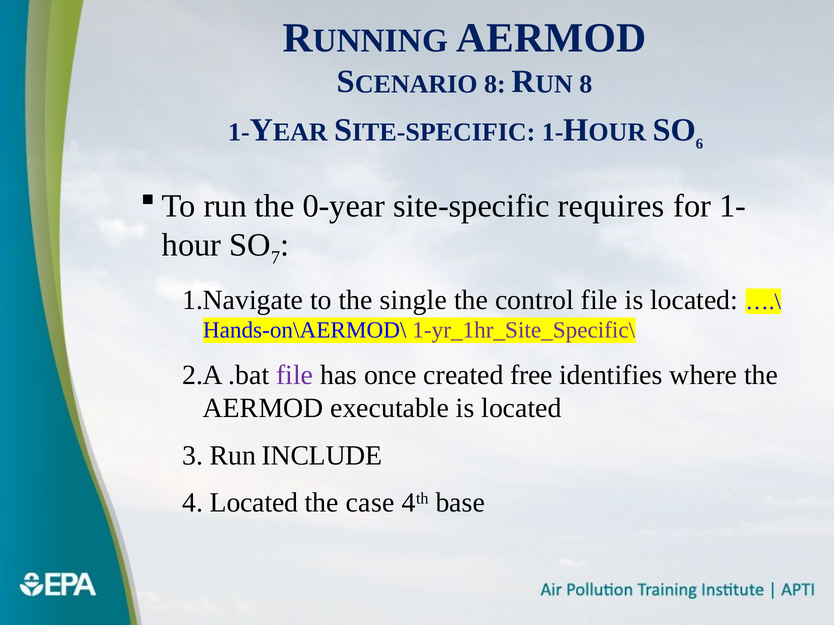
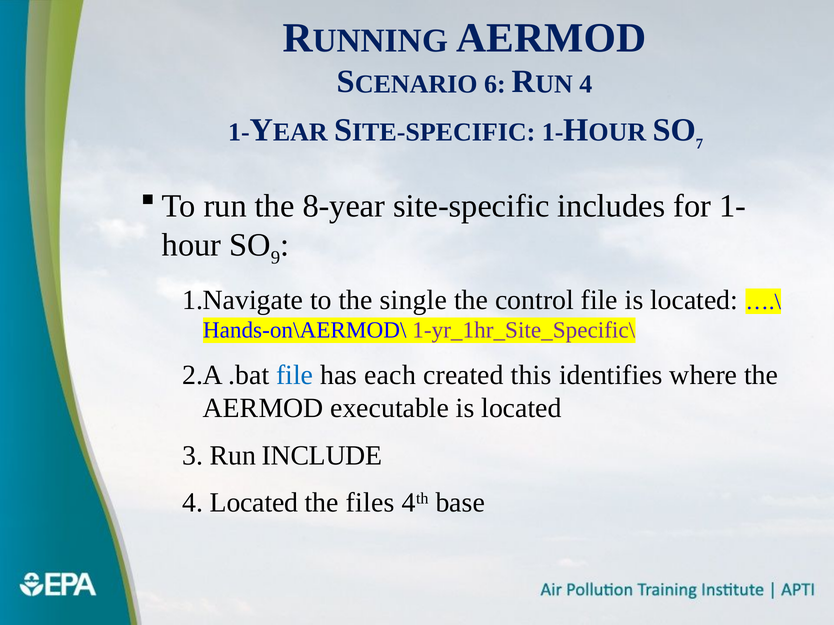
8: 8 -> 6 (495, 84)
8: 8 -> 4 (586, 84)
6: 6 -> 7 (699, 144)
0-year: 0-year -> 8-year (344, 206)
requires: requires -> includes (611, 206)
7: 7 -> 9 (275, 258)
file colour: purple -> blue (295, 375)
once: once -> each (390, 375)
free: free -> this (531, 375)
case: case -> files (370, 503)
